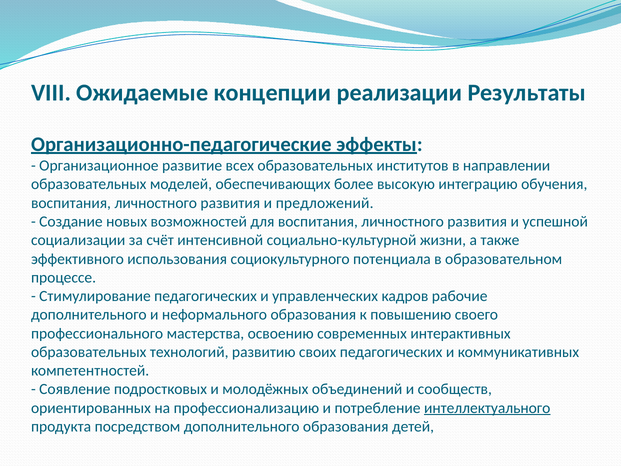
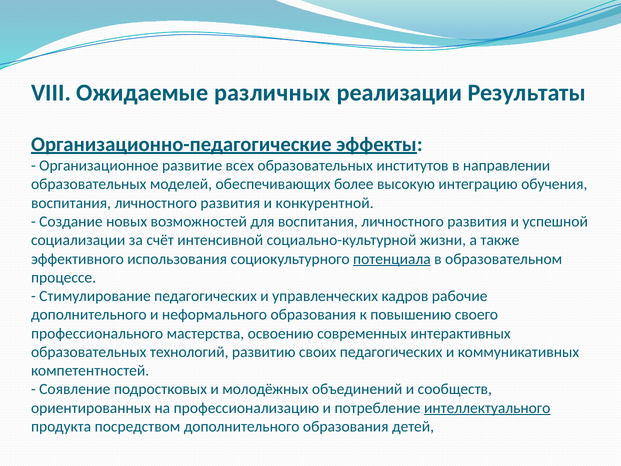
концепции: концепции -> различных (272, 93)
предложений: предложений -> конкурентной (325, 203)
потенциала underline: none -> present (392, 259)
